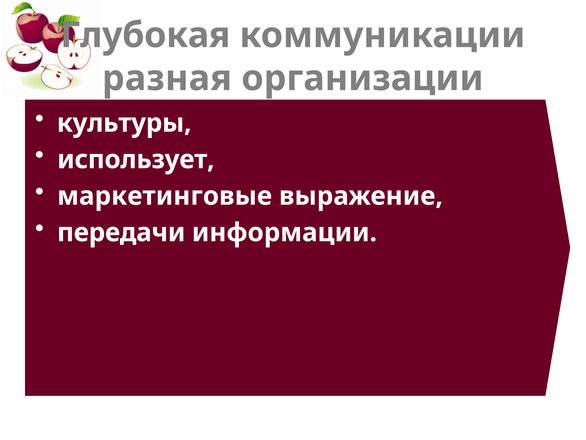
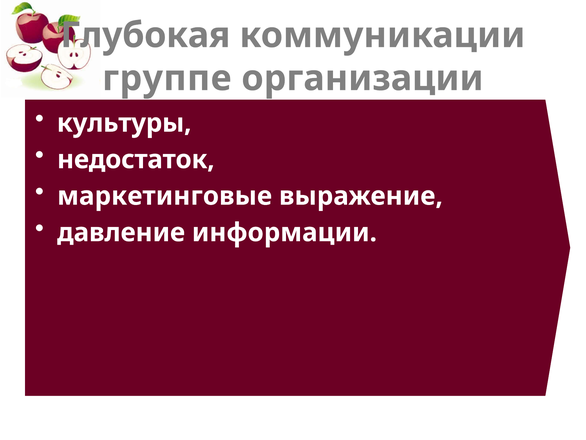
разная: разная -> группе (167, 78)
использует: использует -> недостаток (136, 159)
передачи: передачи -> давление (121, 232)
